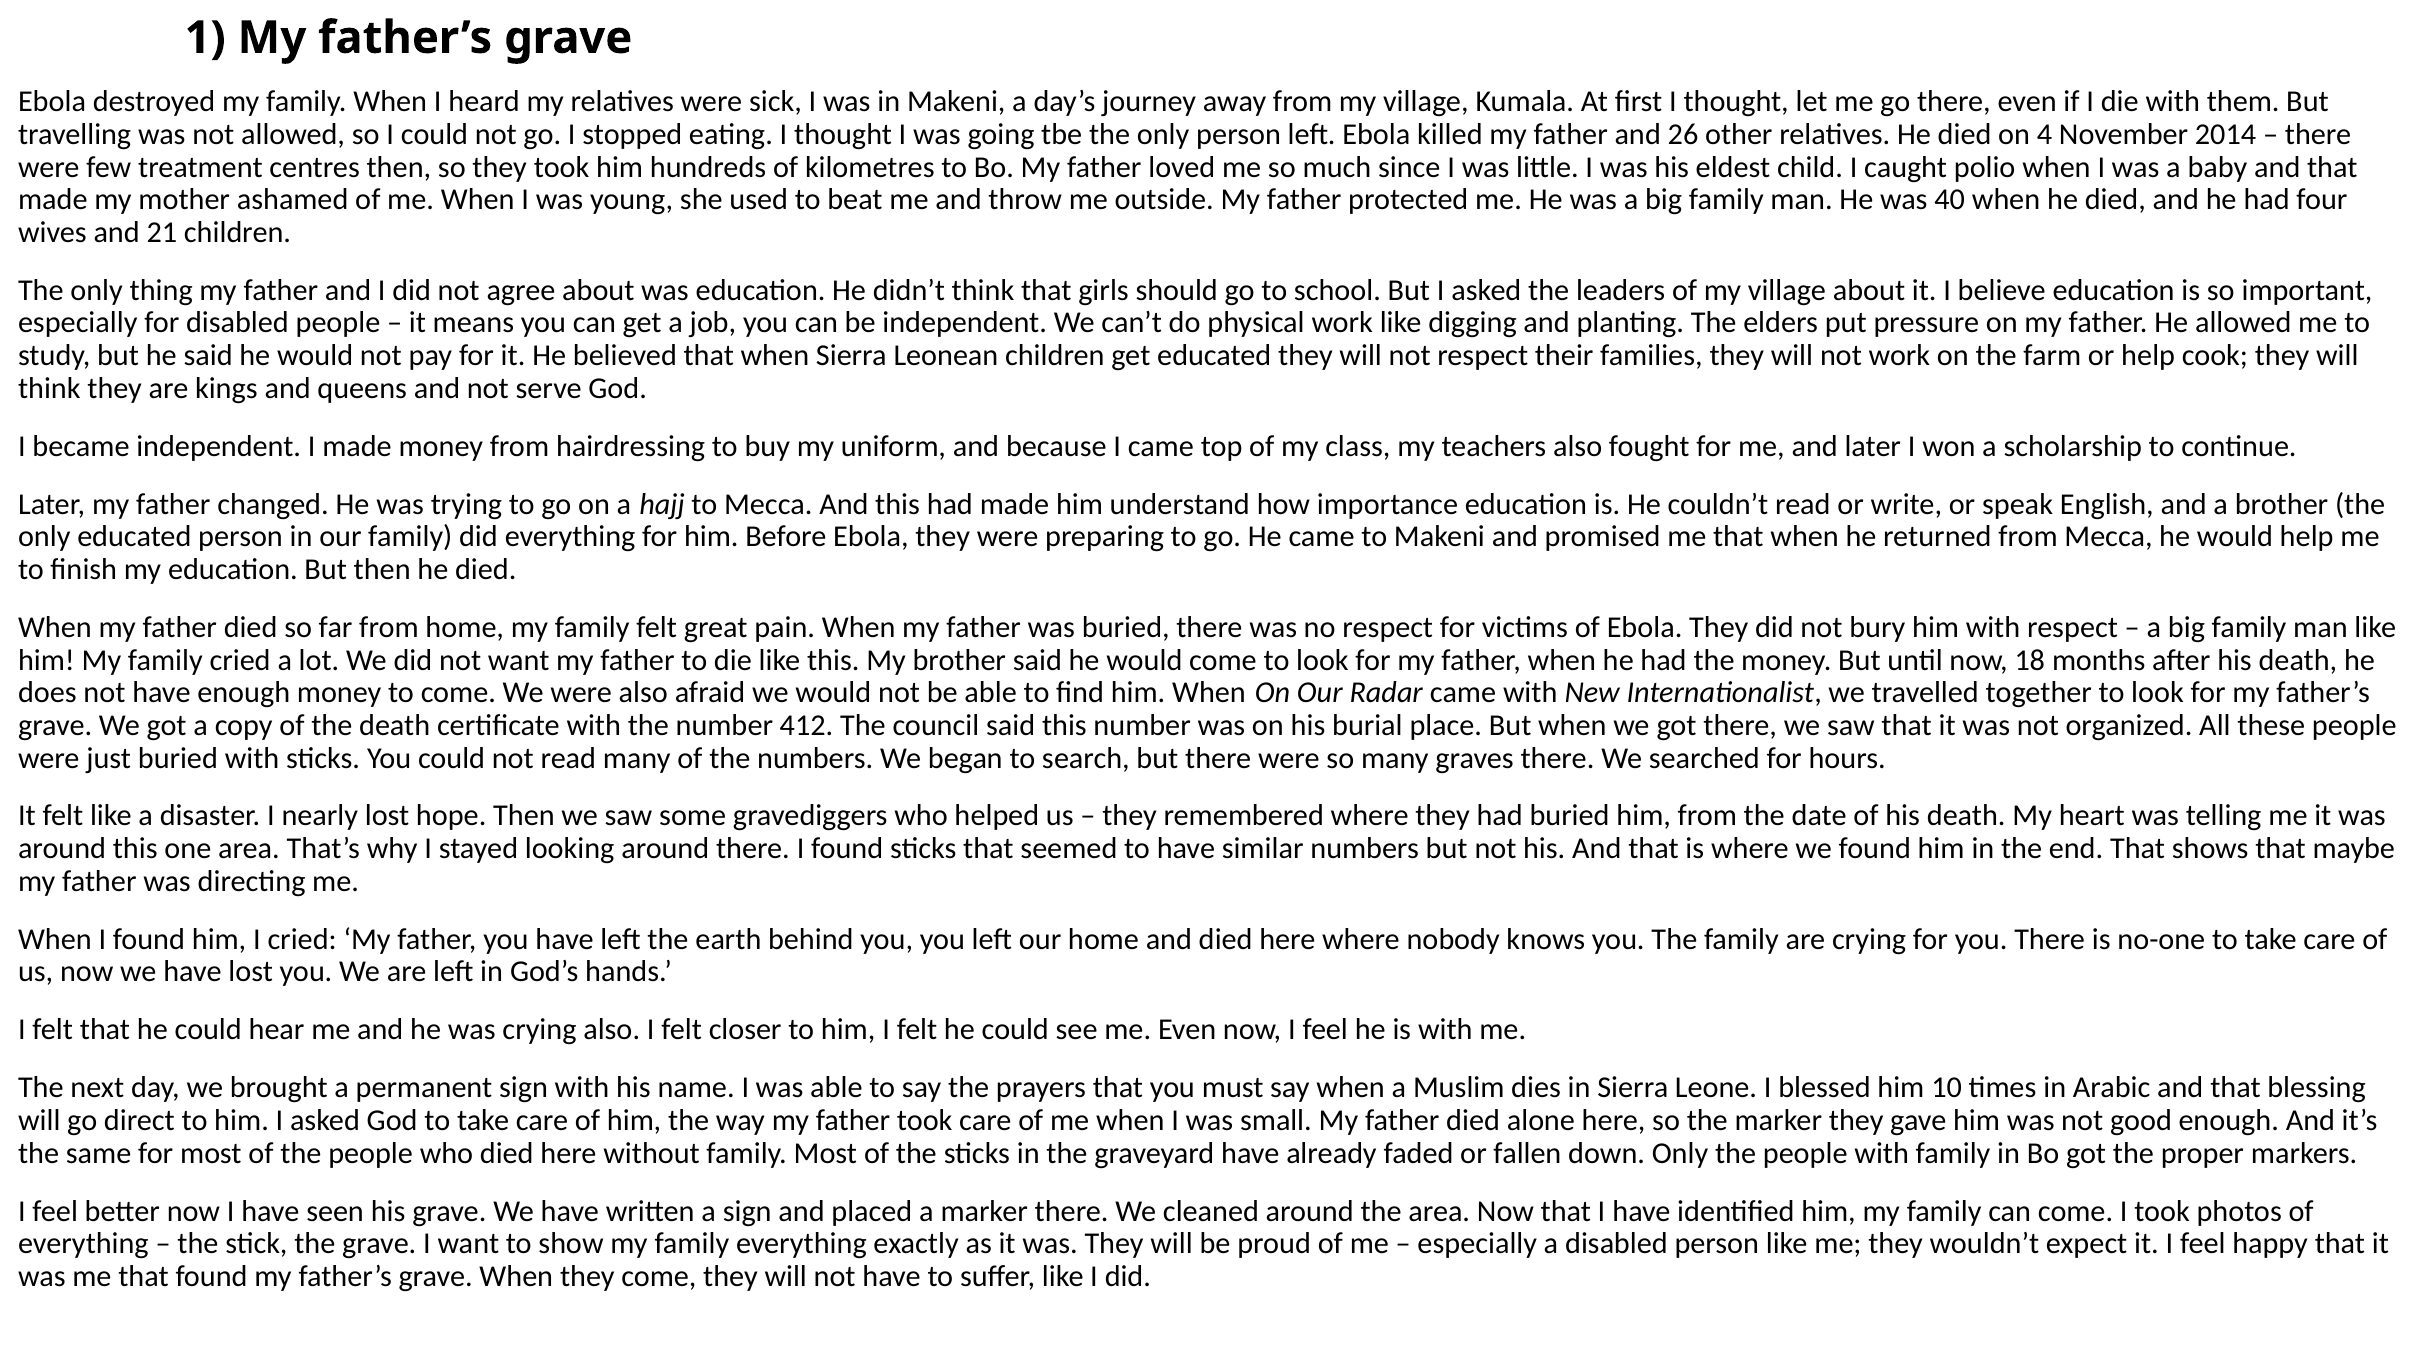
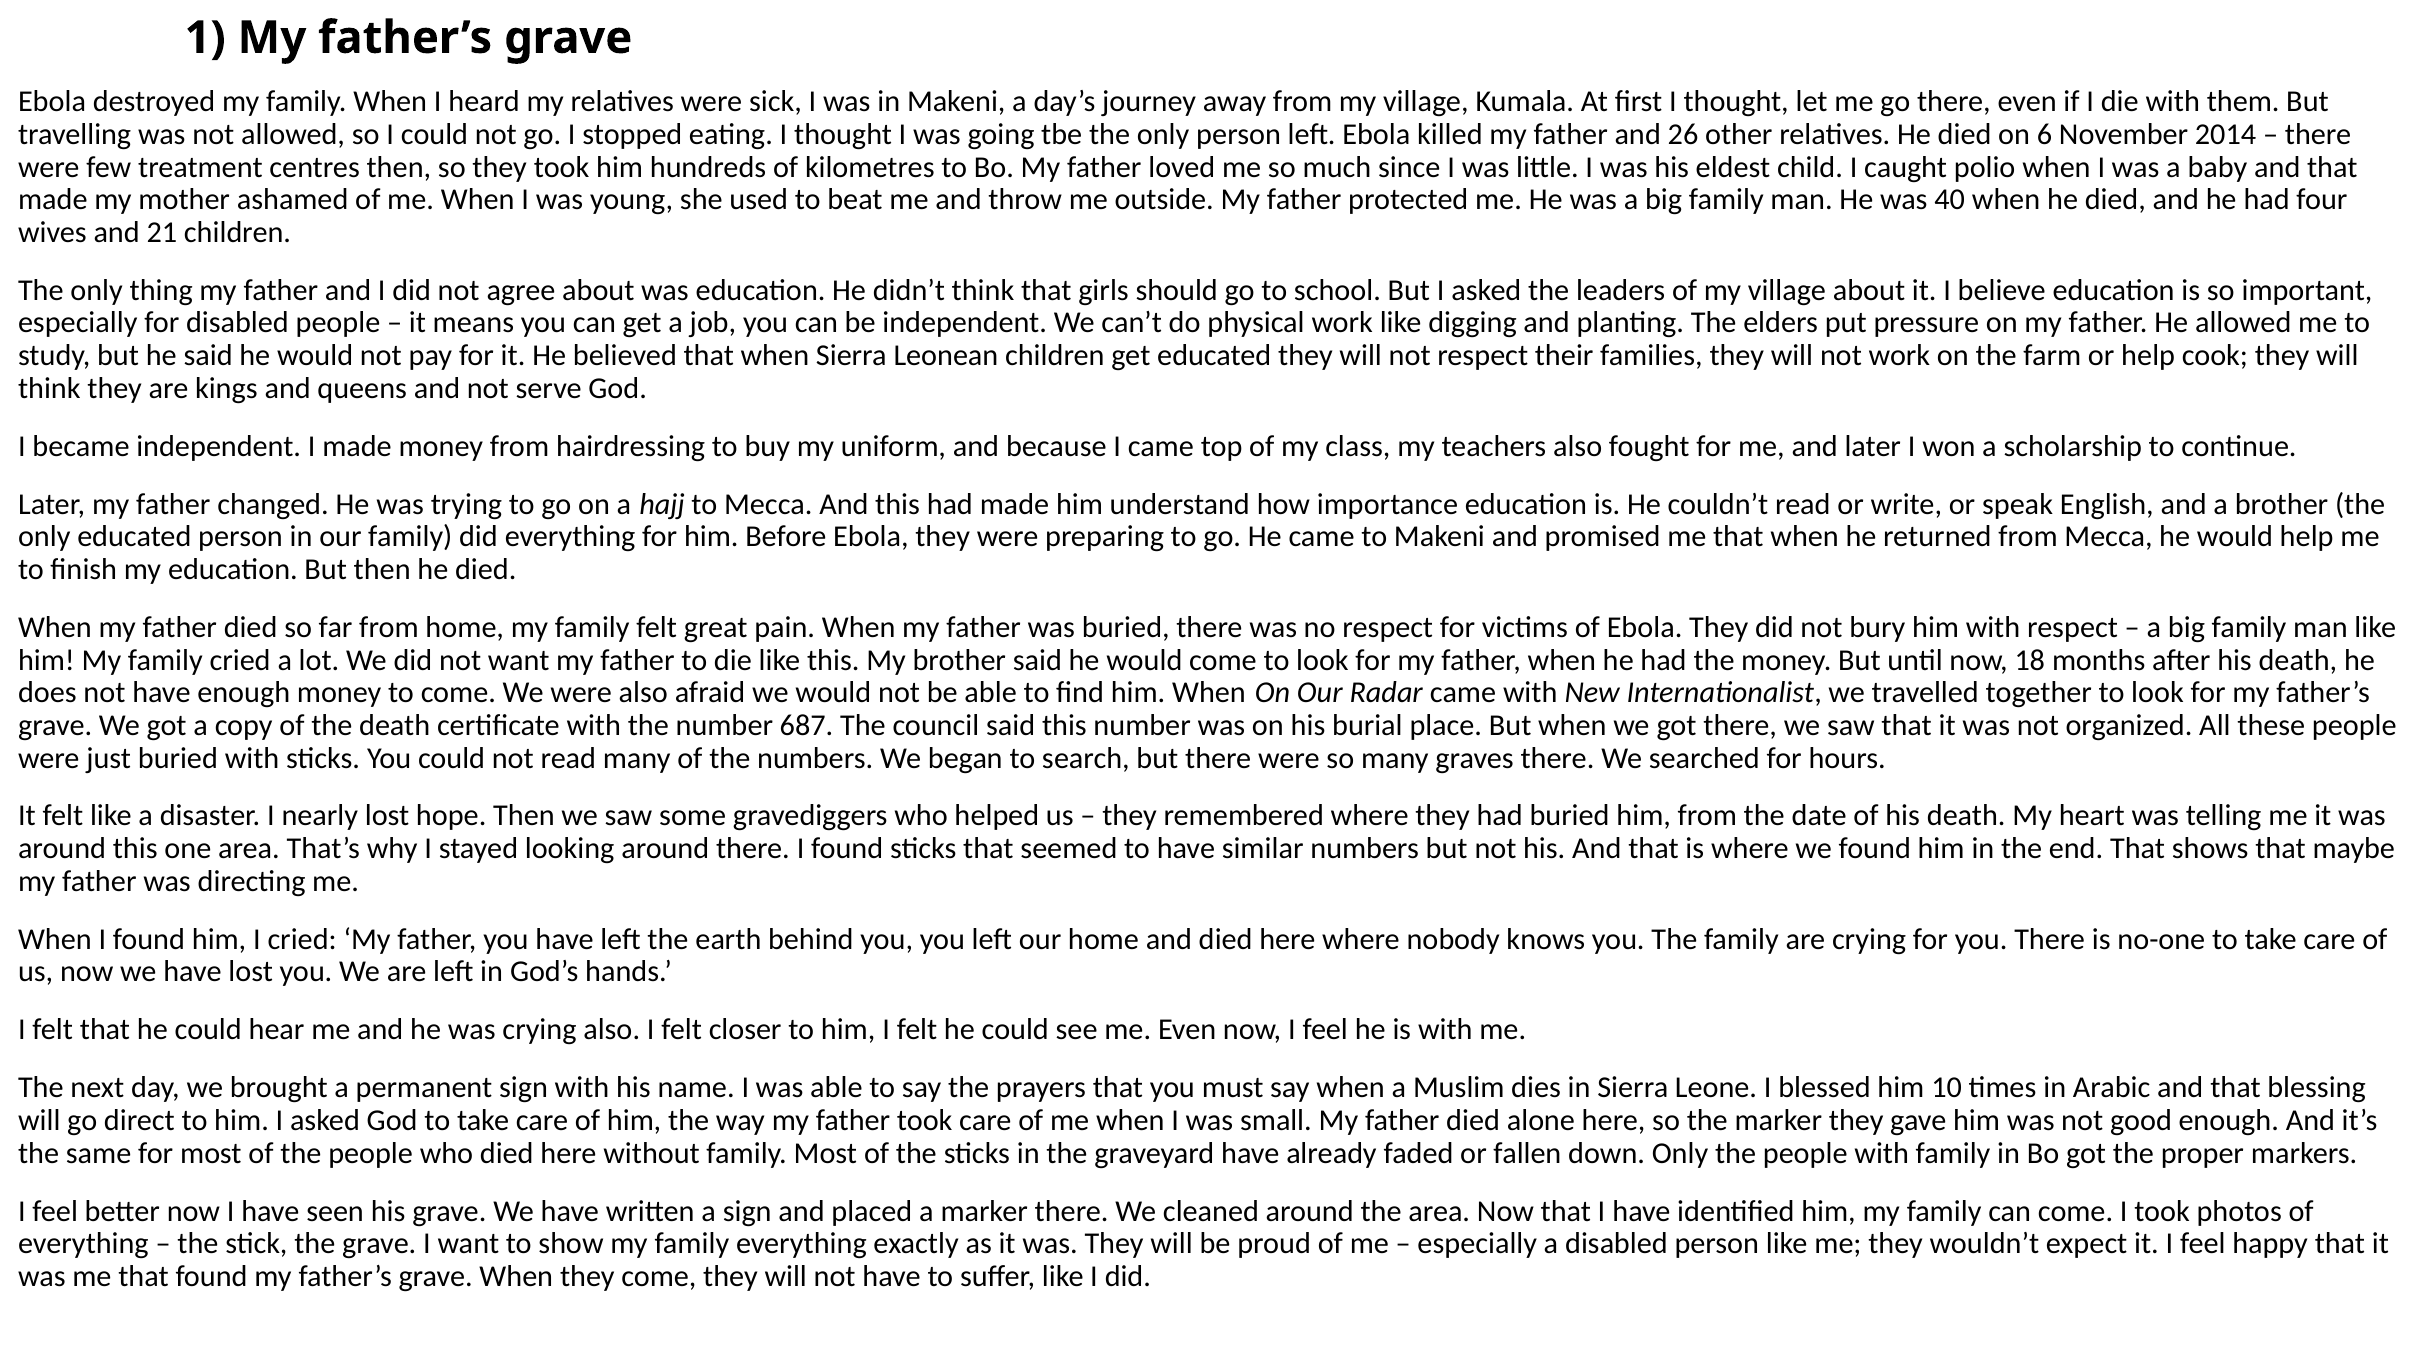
4: 4 -> 6 (2045, 134)
412: 412 -> 687 (806, 725)
